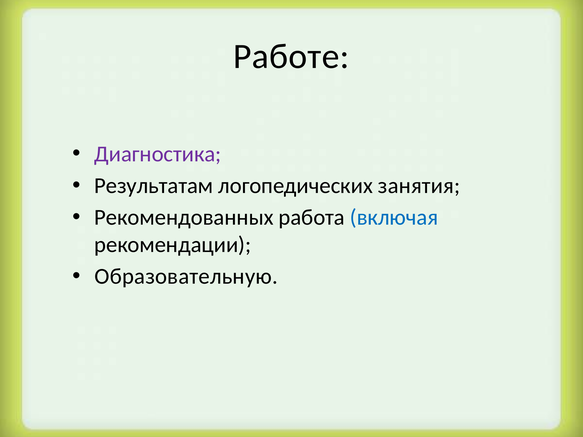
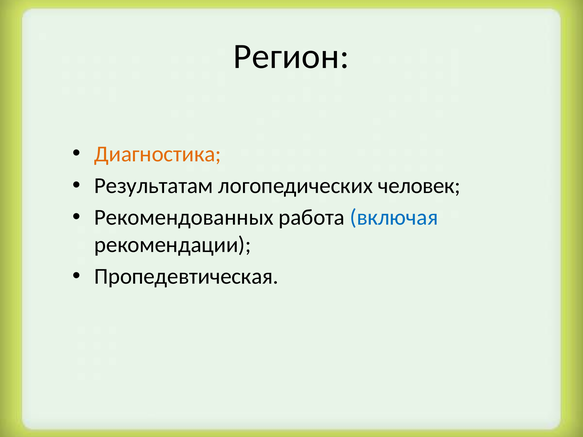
Работе: Работе -> Регион (291, 56)
Диагностика colour: purple -> orange (158, 154)
занятия: занятия -> человек (419, 186)
Образовательную: Образовательную -> Пропедевтическая (186, 277)
